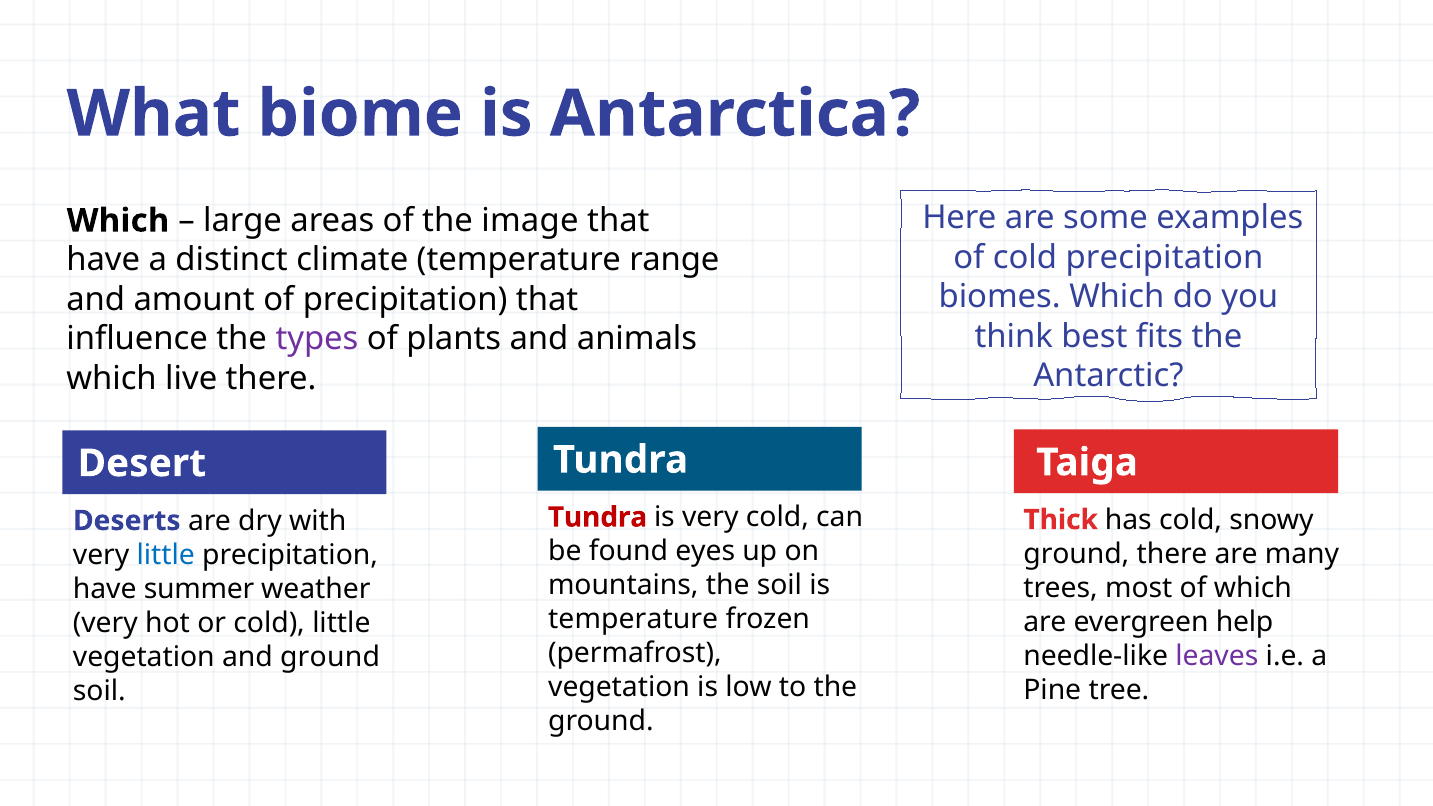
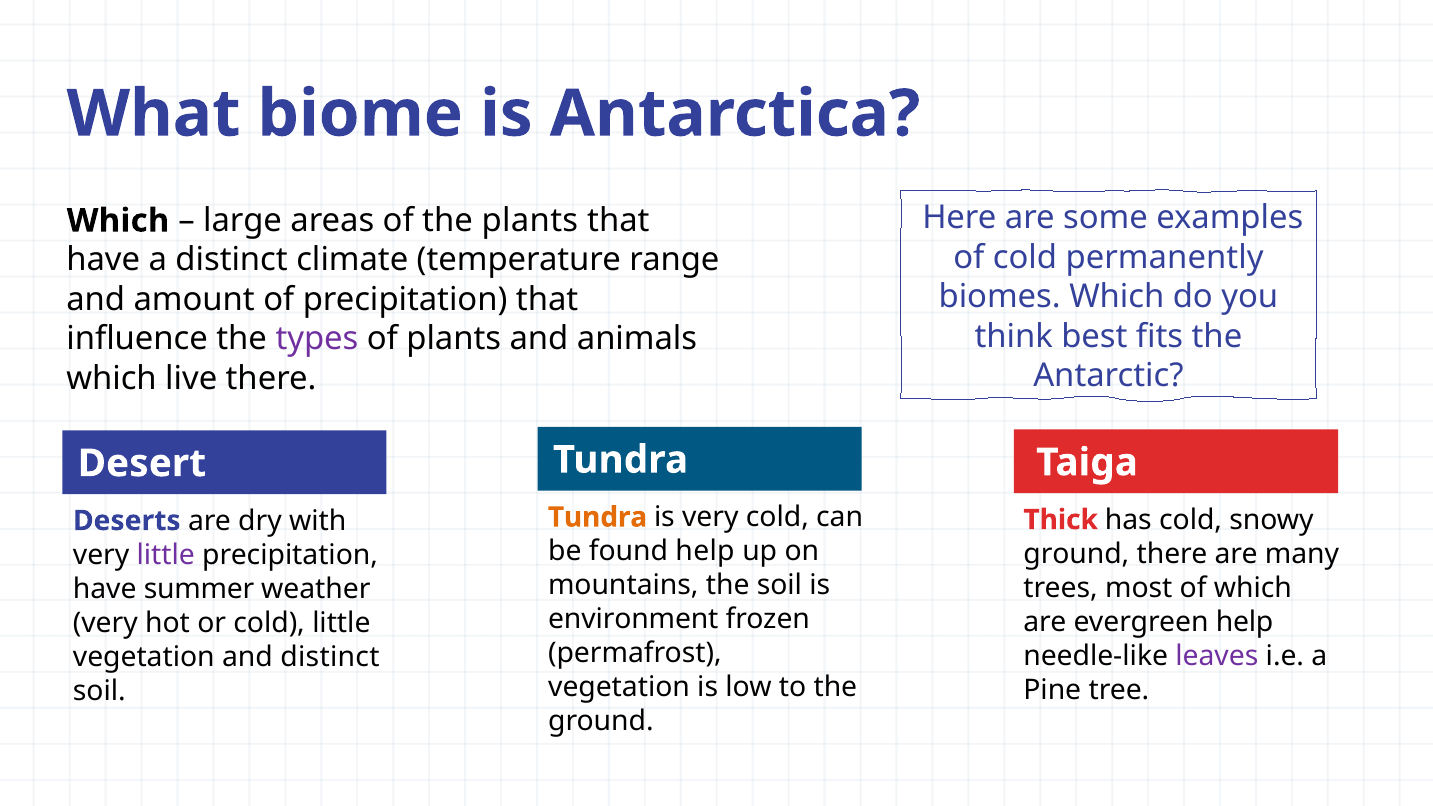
the image: image -> plants (530, 221)
cold precipitation: precipitation -> permanently (1165, 258)
Tundra colour: red -> orange (598, 517)
found eyes: eyes -> help (705, 551)
little colour: blue -> purple (166, 555)
temperature: temperature -> environment (633, 619)
and ground: ground -> distinct (330, 657)
